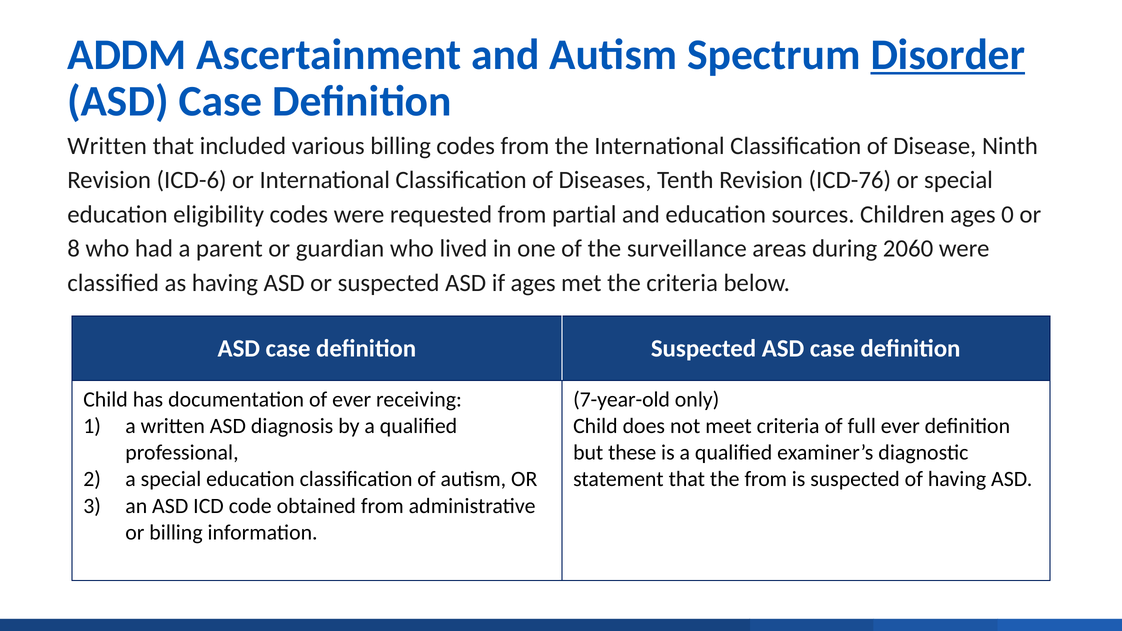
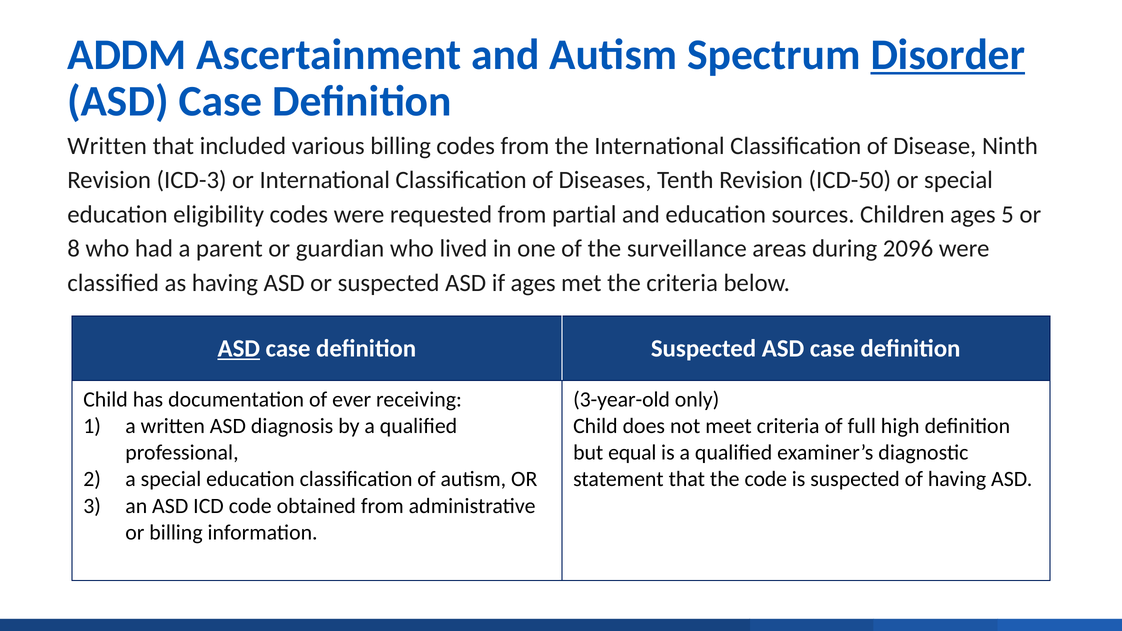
ICD-6: ICD-6 -> ICD-3 (192, 180)
ICD-76: ICD-76 -> ICD-50 (850, 180)
0: 0 -> 5 (1008, 214)
2060: 2060 -> 2096 (908, 249)
ASD underline: none -> present (239, 349)
7-year-old: 7-year-old -> 3-year-old (622, 400)
full ever: ever -> high (900, 426)
these: these -> equal (632, 453)
the from: from -> code (766, 479)
